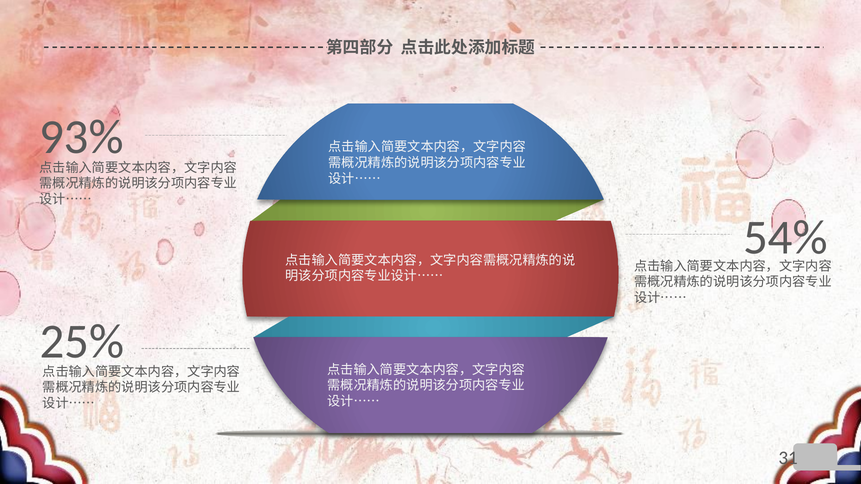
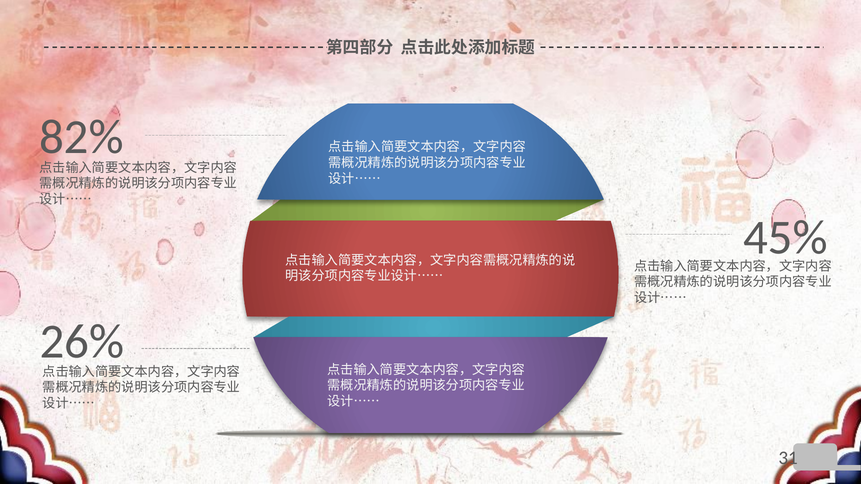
93%: 93% -> 82% (81, 137)
54%: 54% -> 45% (785, 238)
25%: 25% -> 26% (82, 342)
